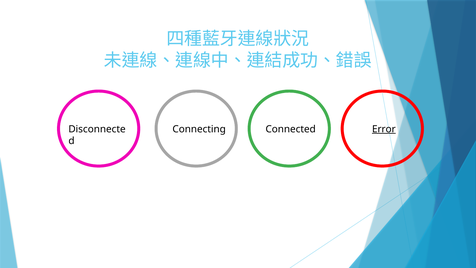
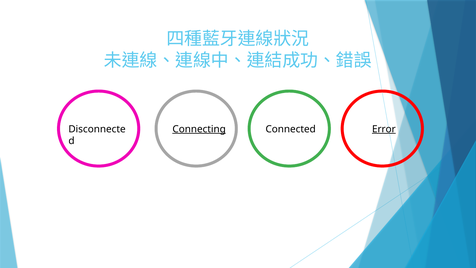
Connecting underline: none -> present (199, 129)
